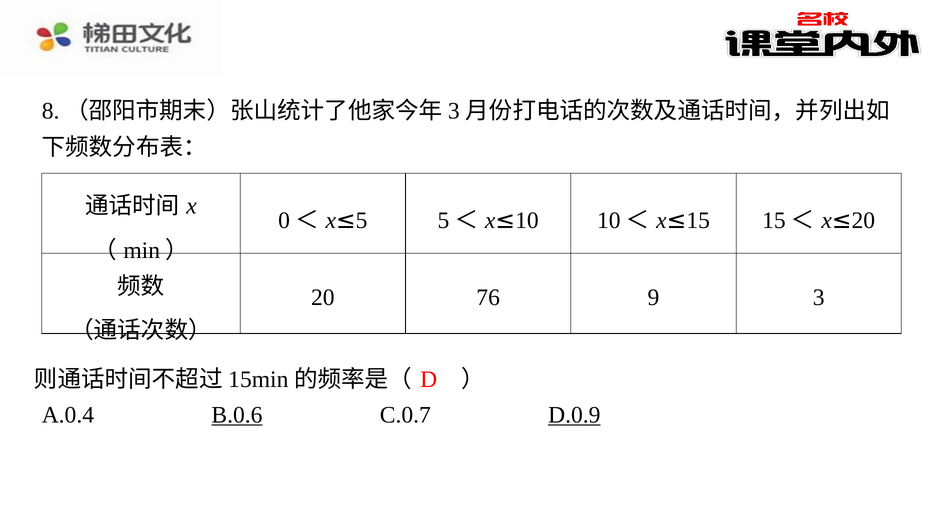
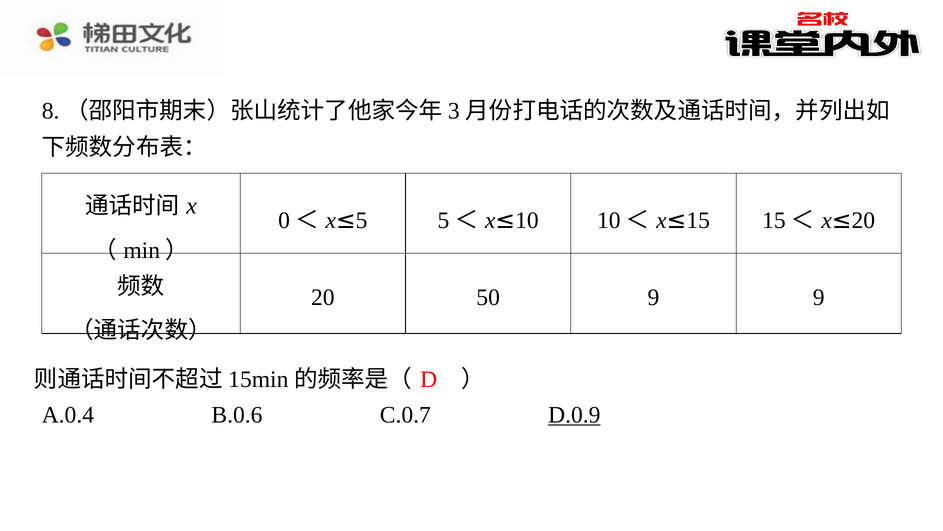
76: 76 -> 50 (488, 297)
9 3: 3 -> 9 (819, 297)
B.0.6 underline: present -> none (237, 414)
